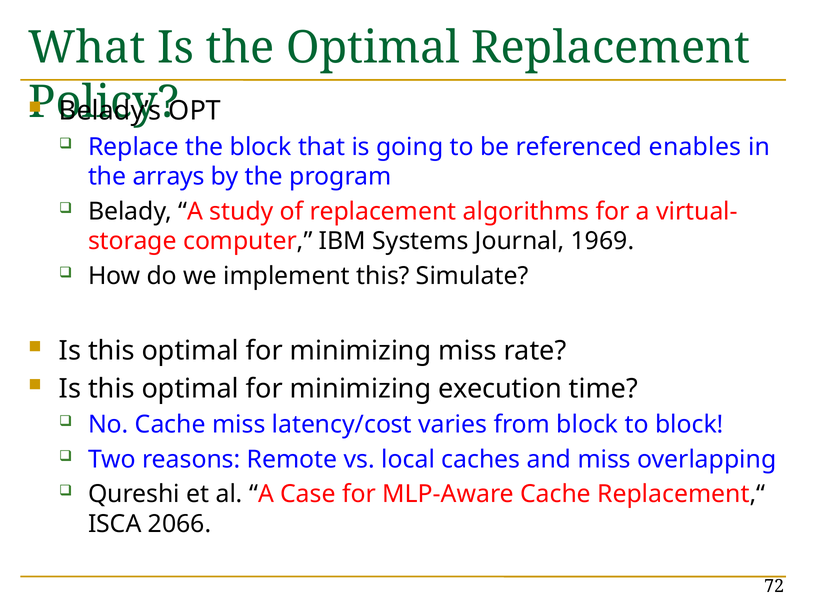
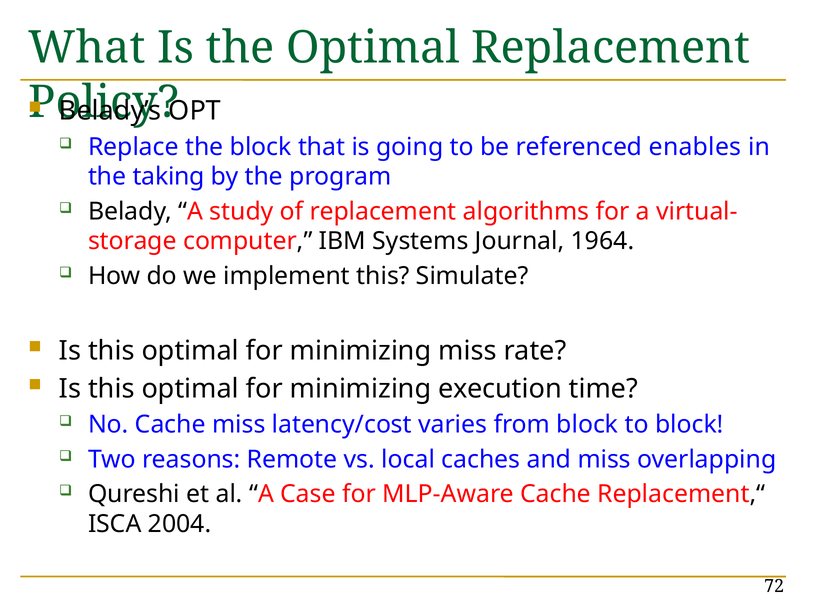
arrays: arrays -> taking (169, 177)
1969: 1969 -> 1964 (602, 241)
2066: 2066 -> 2004 (180, 524)
